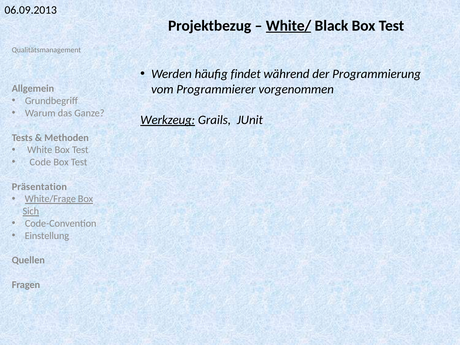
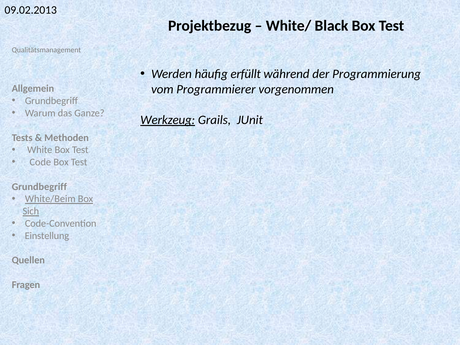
06.09.2013: 06.09.2013 -> 09.02.2013 (31, 10)
White/ underline: present -> none (289, 26)
findet: findet -> erfüllt (246, 74)
Präsentation: Präsentation -> Grundbegriff (39, 187)
White/Frage: White/Frage -> White/Beim (50, 199)
